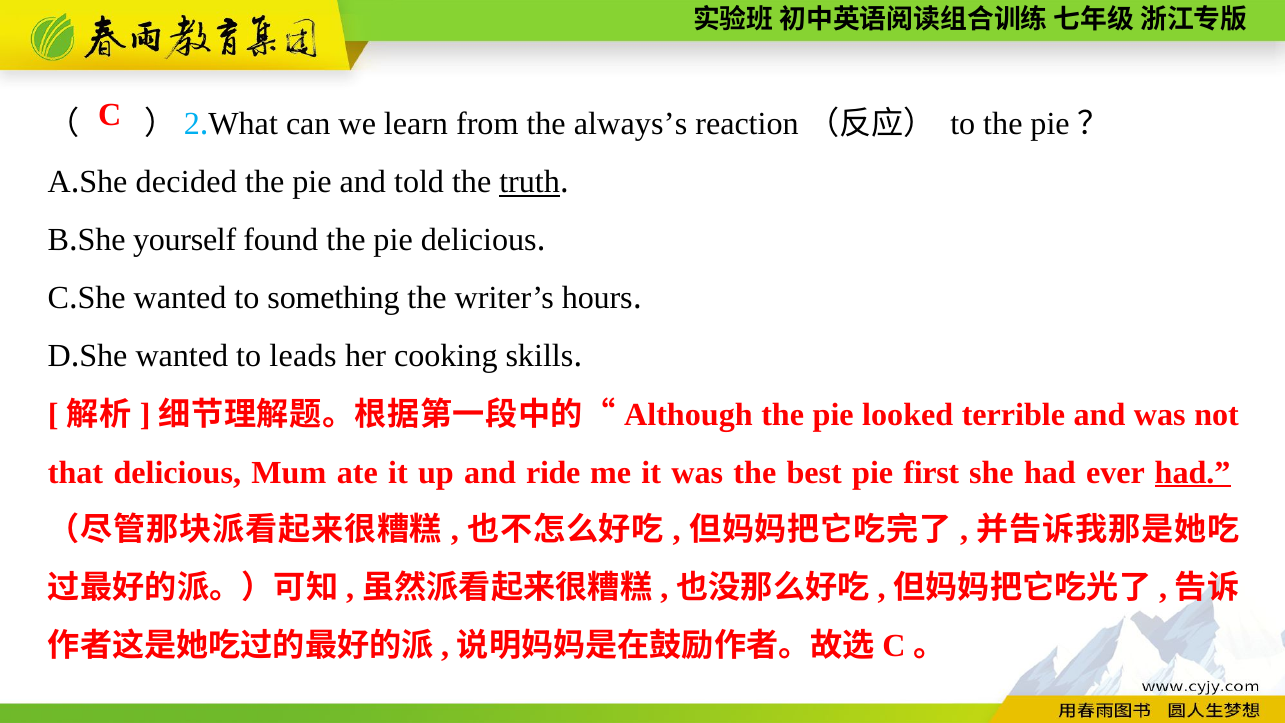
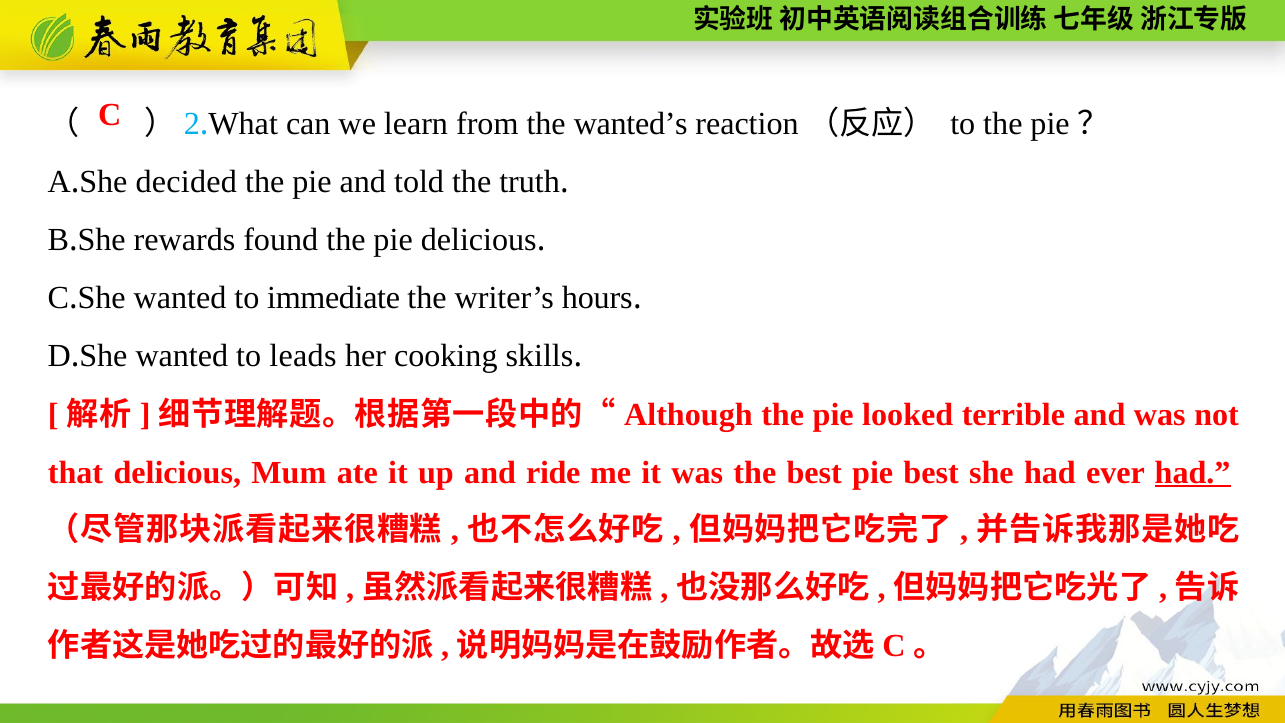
always’s: always’s -> wanted’s (631, 124)
truth underline: present -> none (530, 182)
yourself: yourself -> rewards (185, 240)
something: something -> immediate (334, 298)
pie first: first -> best (931, 472)
